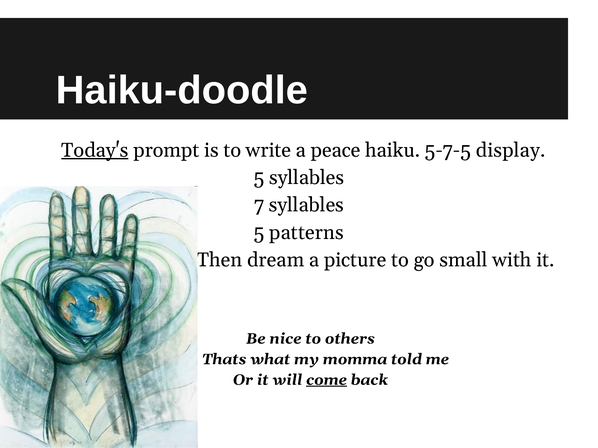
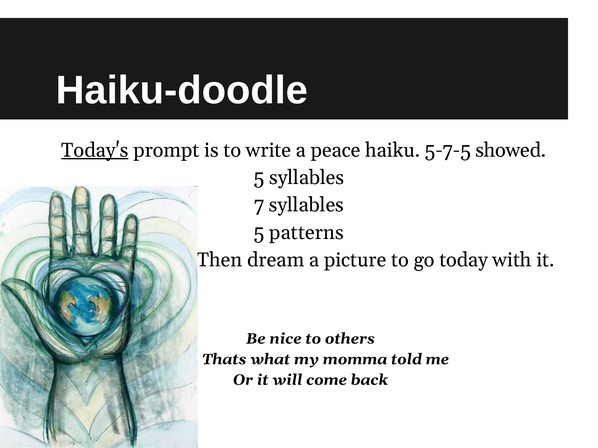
display: display -> showed (511, 150)
small: small -> today (464, 260)
come underline: present -> none (327, 380)
